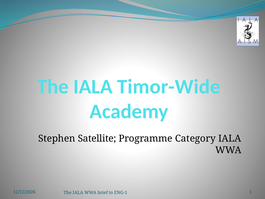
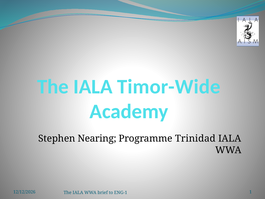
Satellite: Satellite -> Nearing (97, 138)
Category: Category -> Trinidad (195, 138)
